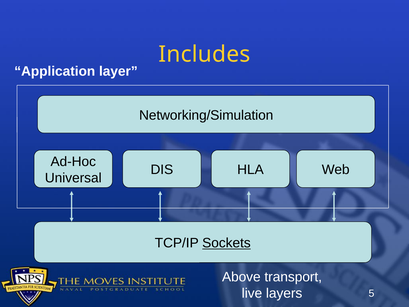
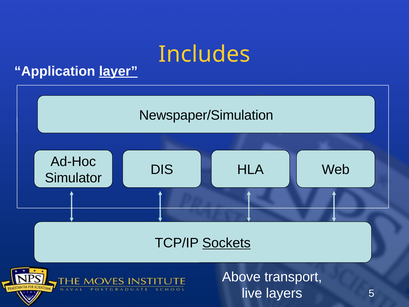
layer underline: none -> present (118, 71)
Networking/Simulation: Networking/Simulation -> Newspaper/Simulation (206, 115)
Universal: Universal -> Simulator (73, 178)
